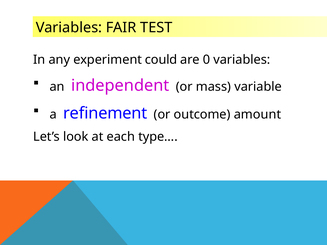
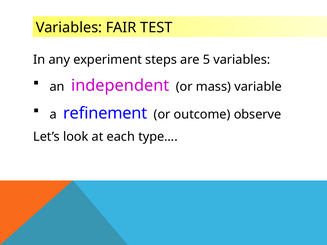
could: could -> steps (161, 60)
0: 0 -> 5 (206, 60)
amount: amount -> observe (258, 115)
